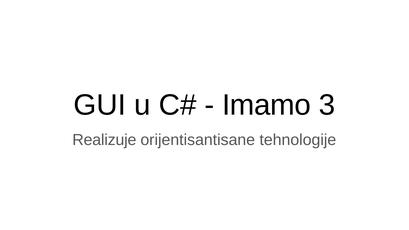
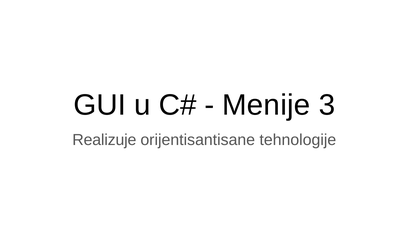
Imamo: Imamo -> Menije (266, 105)
